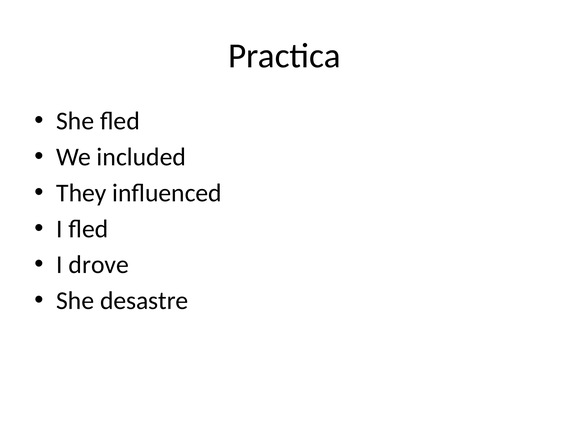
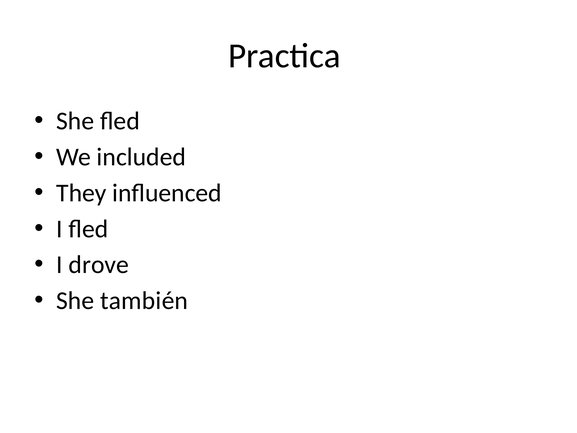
desastre: desastre -> también (144, 301)
